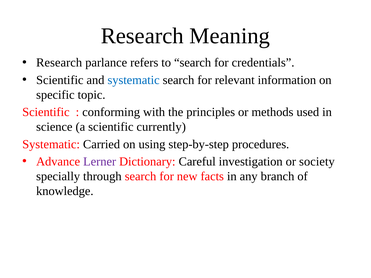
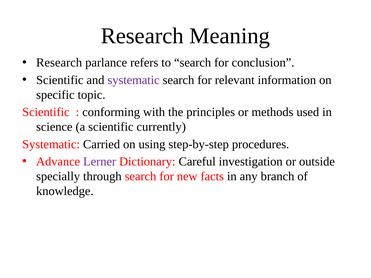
credentials: credentials -> conclusion (263, 63)
systematic colour: blue -> purple (134, 80)
society: society -> outside (317, 162)
